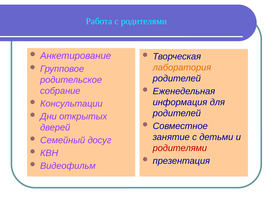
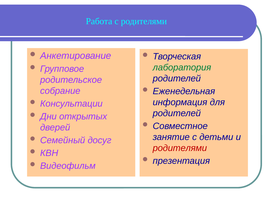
лаборатория colour: orange -> green (182, 67)
